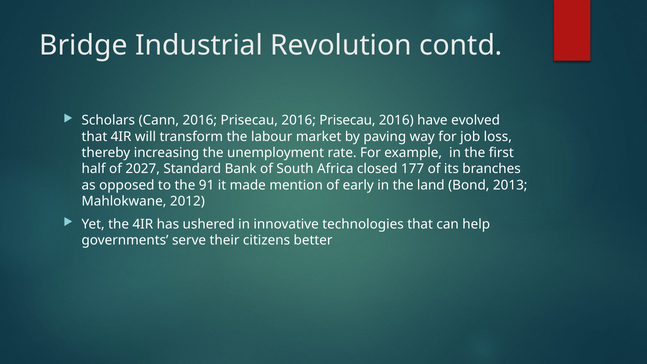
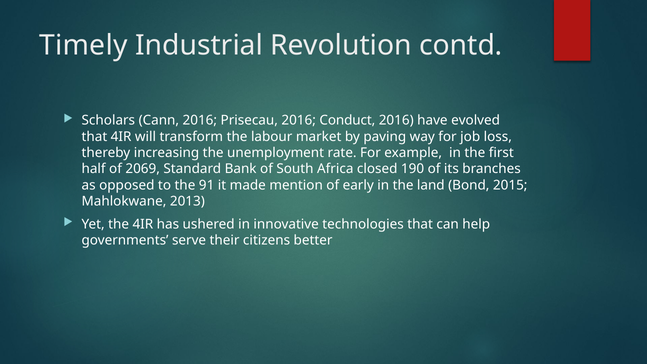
Bridge: Bridge -> Timely (83, 45)
Prisecau 2016 Prisecau: Prisecau -> Conduct (347, 120)
2027: 2027 -> 2069 (143, 169)
177: 177 -> 190 (413, 169)
2013: 2013 -> 2015 (510, 185)
2012: 2012 -> 2013 (187, 201)
